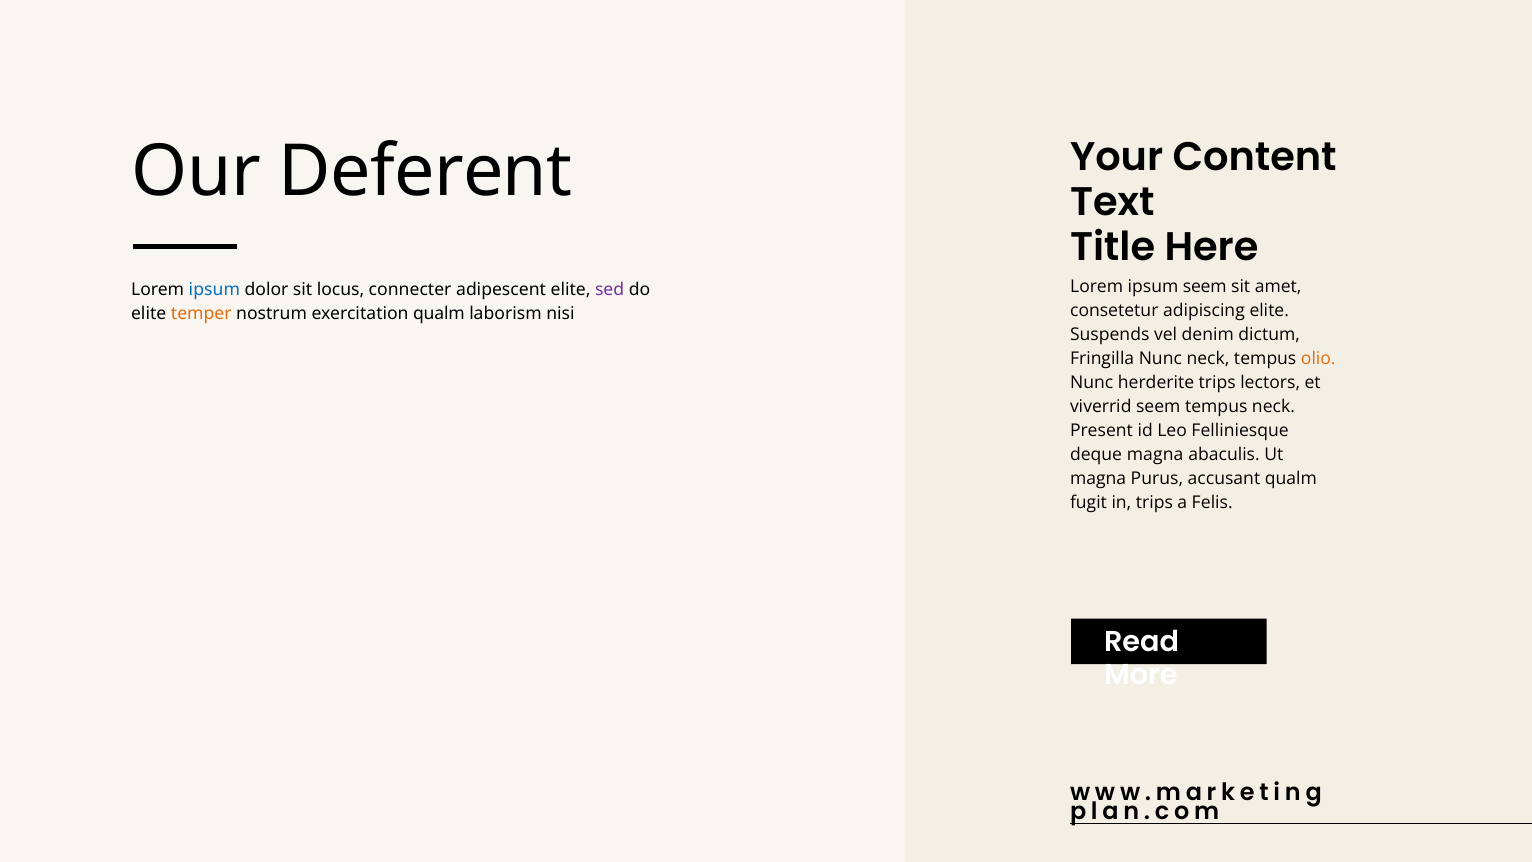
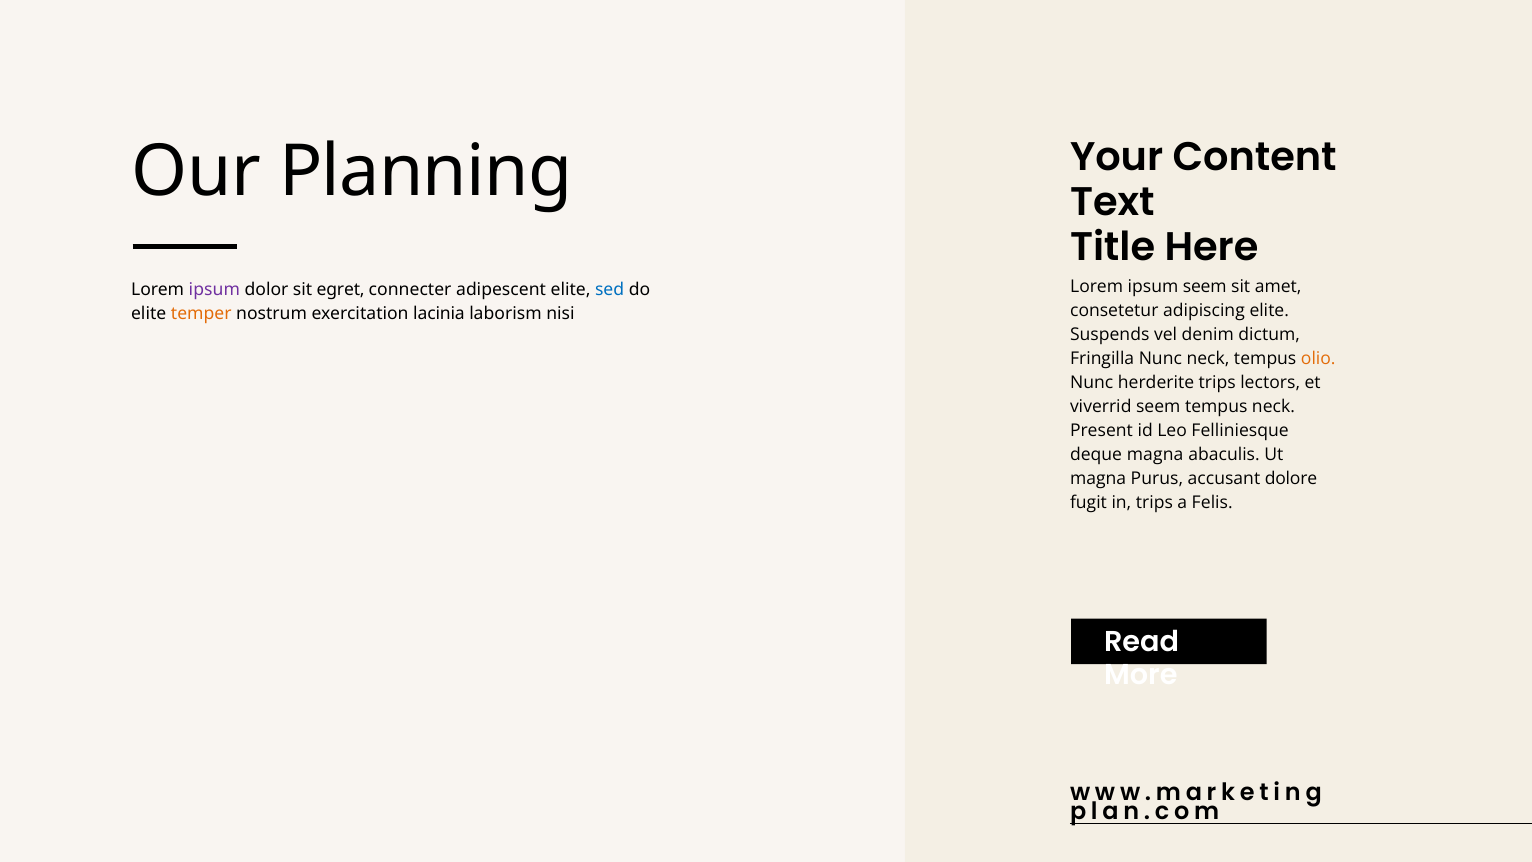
Deferent: Deferent -> Planning (426, 172)
ipsum colour: blue -> purple (214, 289)
locus: locus -> egret (341, 289)
sed colour: purple -> blue (610, 289)
exercitation qualm: qualm -> lacinia (439, 313)
accusant qualm: qualm -> dolore (1291, 478)
